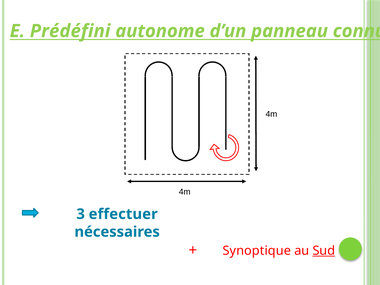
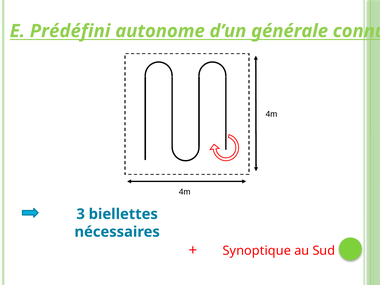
panneau: panneau -> générale (290, 31)
effectuer: effectuer -> biellettes (123, 214)
Sud underline: present -> none (324, 251)
